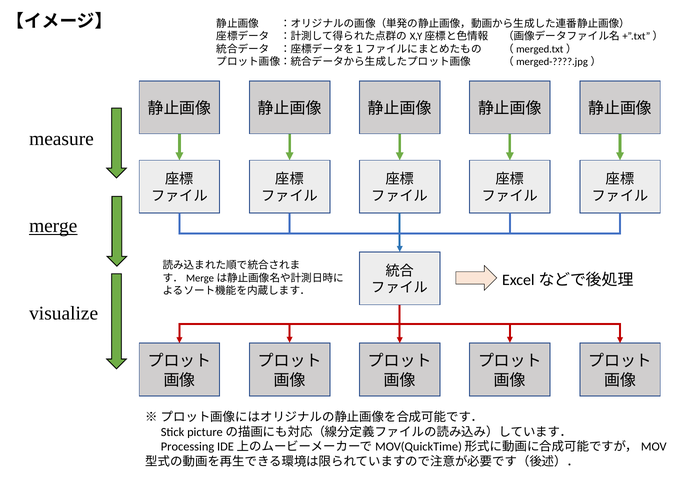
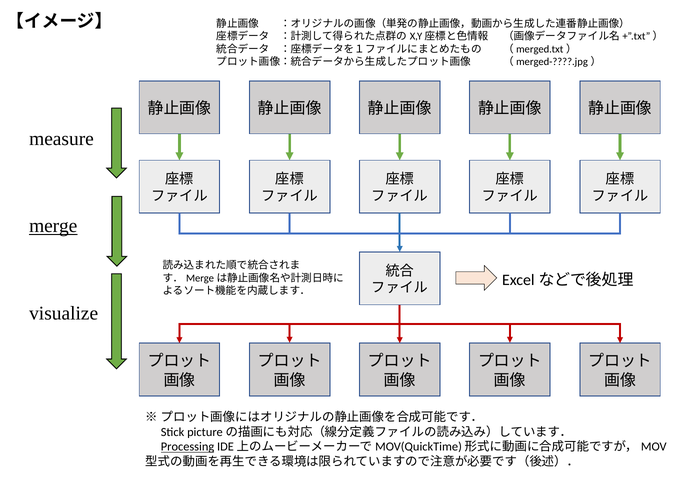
Processing underline: none -> present (188, 447)
